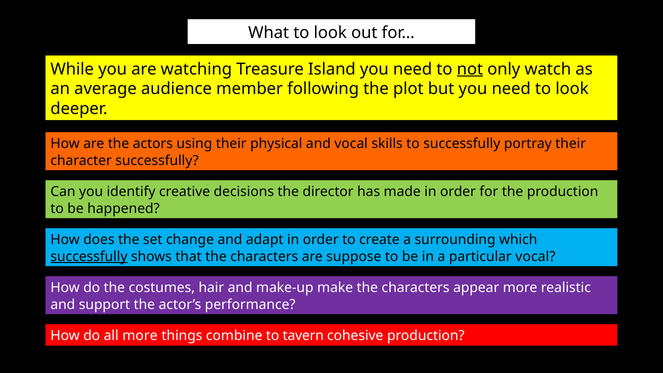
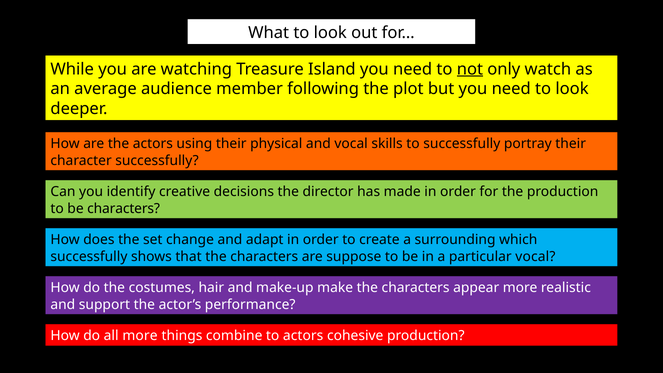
be happened: happened -> characters (124, 208)
successfully underline: present -> none (89, 256)
to tavern: tavern -> actors (303, 336)
